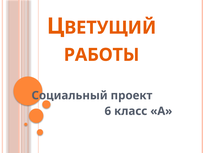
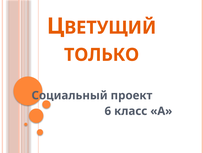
РАБОТЫ: РАБОТЫ -> ТОЛЬКО (102, 55)
